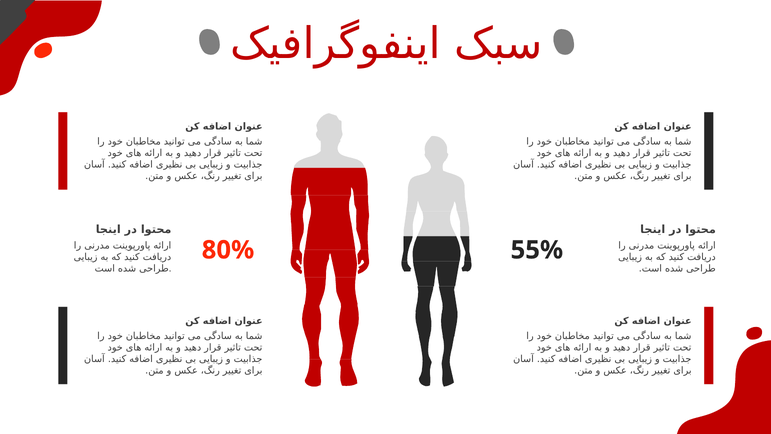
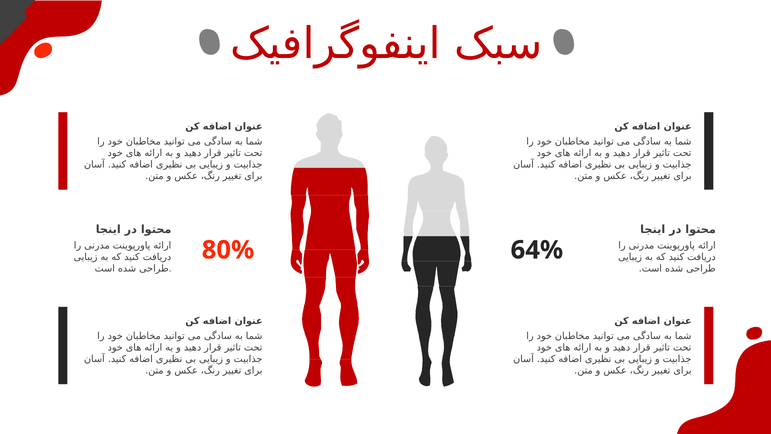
55%: 55% -> 64% (537, 250)
